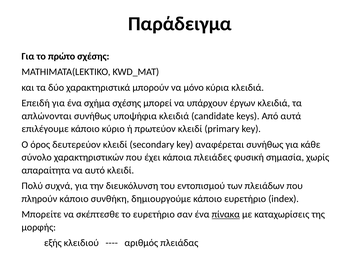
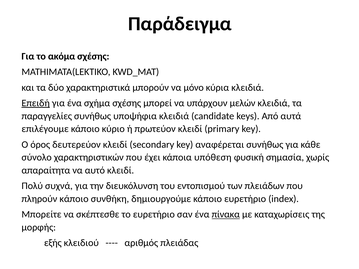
πρώτο: πρώτο -> ακόμα (62, 56)
Επειδή underline: none -> present (36, 103)
έργων: έργων -> μελών (243, 103)
απλώνονται: απλώνονται -> παραγγελίες (47, 116)
πλειάδες: πλειάδες -> υπόθεση (213, 158)
